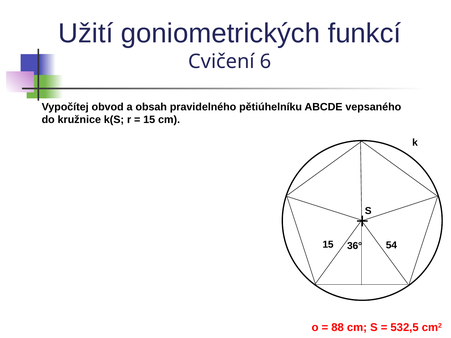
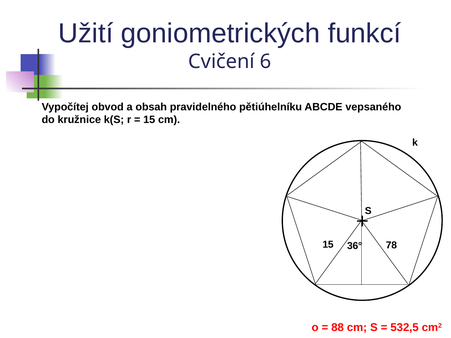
54: 54 -> 78 (391, 245)
